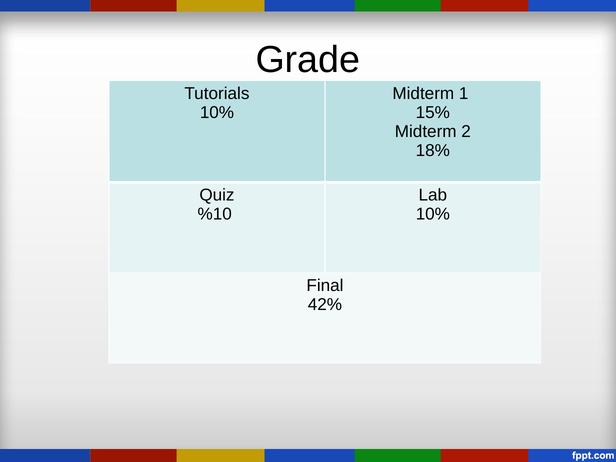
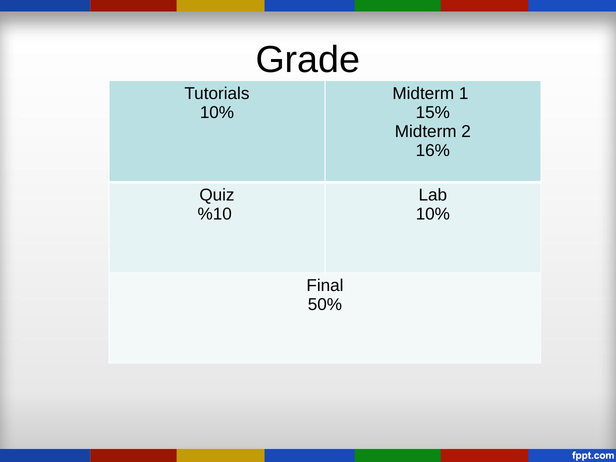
18%: 18% -> 16% (433, 151)
42%: 42% -> 50% (325, 305)
